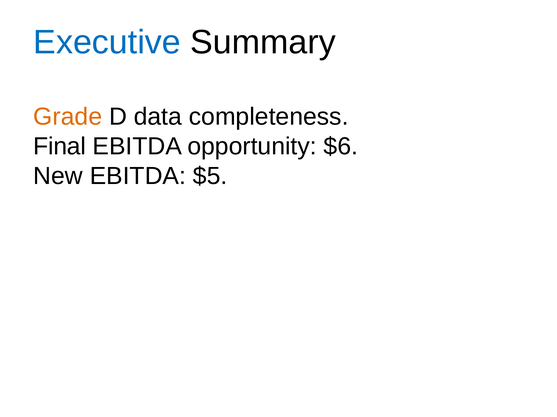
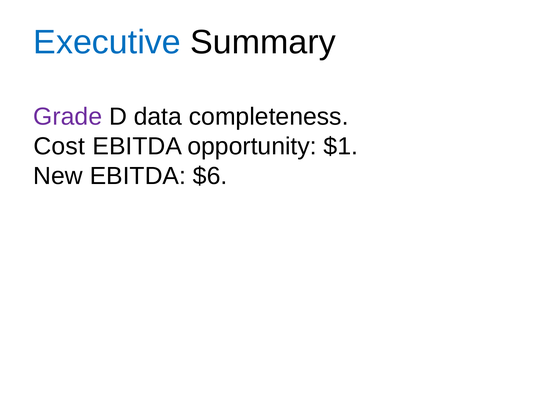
Grade colour: orange -> purple (68, 117)
Final: Final -> Cost (59, 147)
$6: $6 -> $1 (341, 147)
$5: $5 -> $6 (210, 176)
